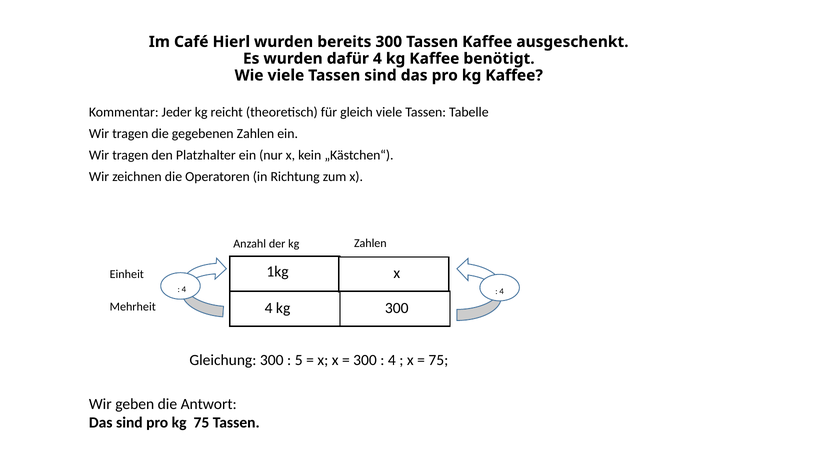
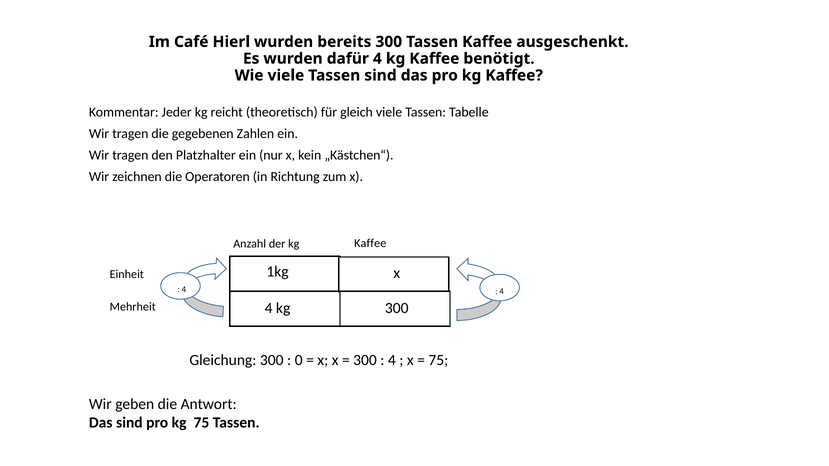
der kg Zahlen: Zahlen -> Kaffee (370, 243)
5: 5 -> 0 (299, 360)
